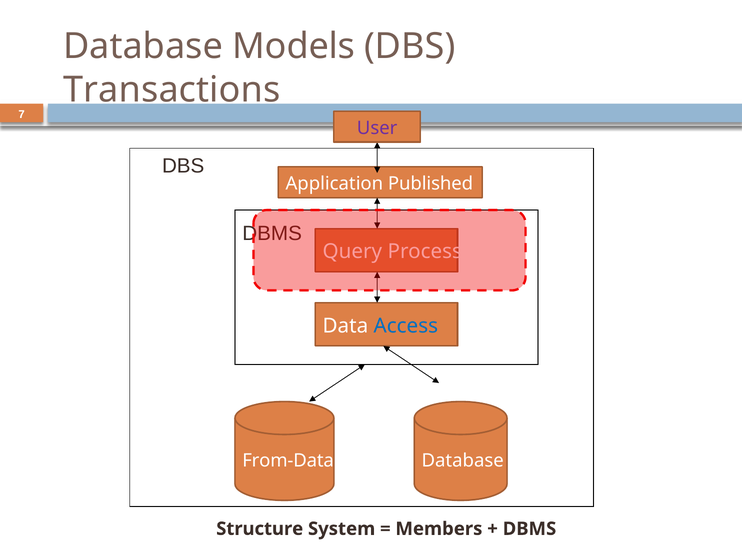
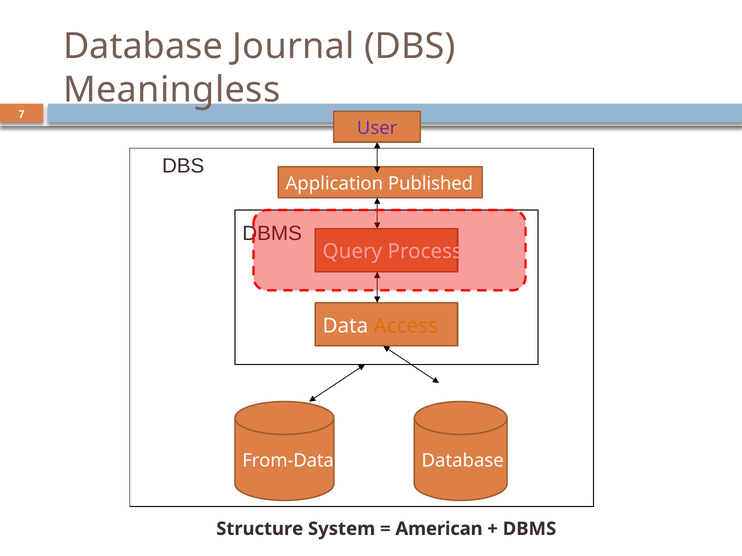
Models: Models -> Journal (293, 46)
Transactions: Transactions -> Meaningless (172, 90)
Access colour: blue -> orange (406, 326)
Members: Members -> American (439, 529)
